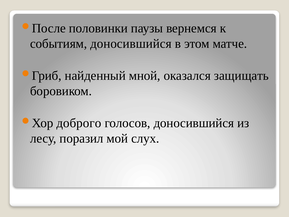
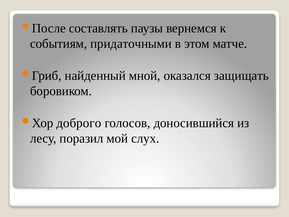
половинки: половинки -> составлять (98, 28)
событиям доносившийся: доносившийся -> придаточными (131, 44)
